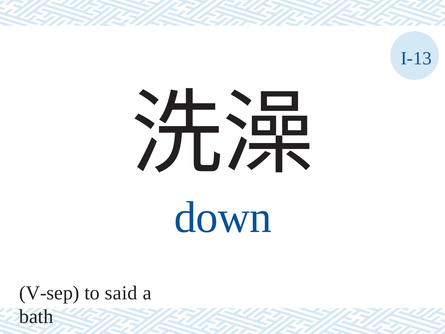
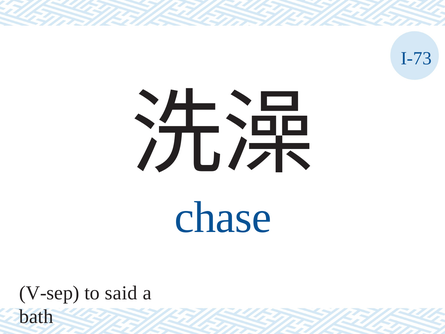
I-13: I-13 -> I-73 (416, 58)
down: down -> chase (223, 217)
